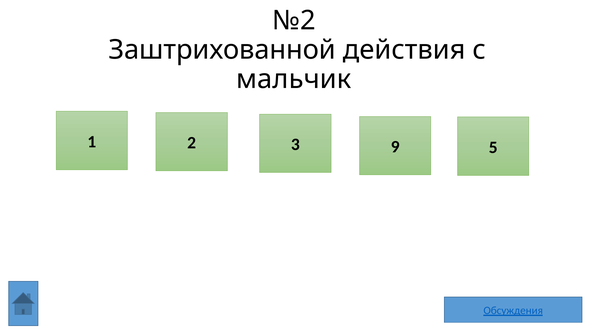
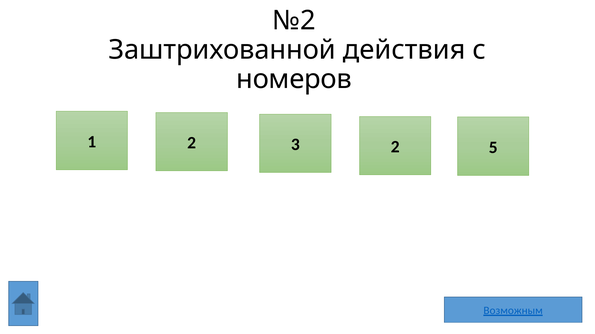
мальчик: мальчик -> номеров (294, 79)
3 9: 9 -> 2 (395, 147)
Обсуждения: Обсуждения -> Возможным (513, 311)
